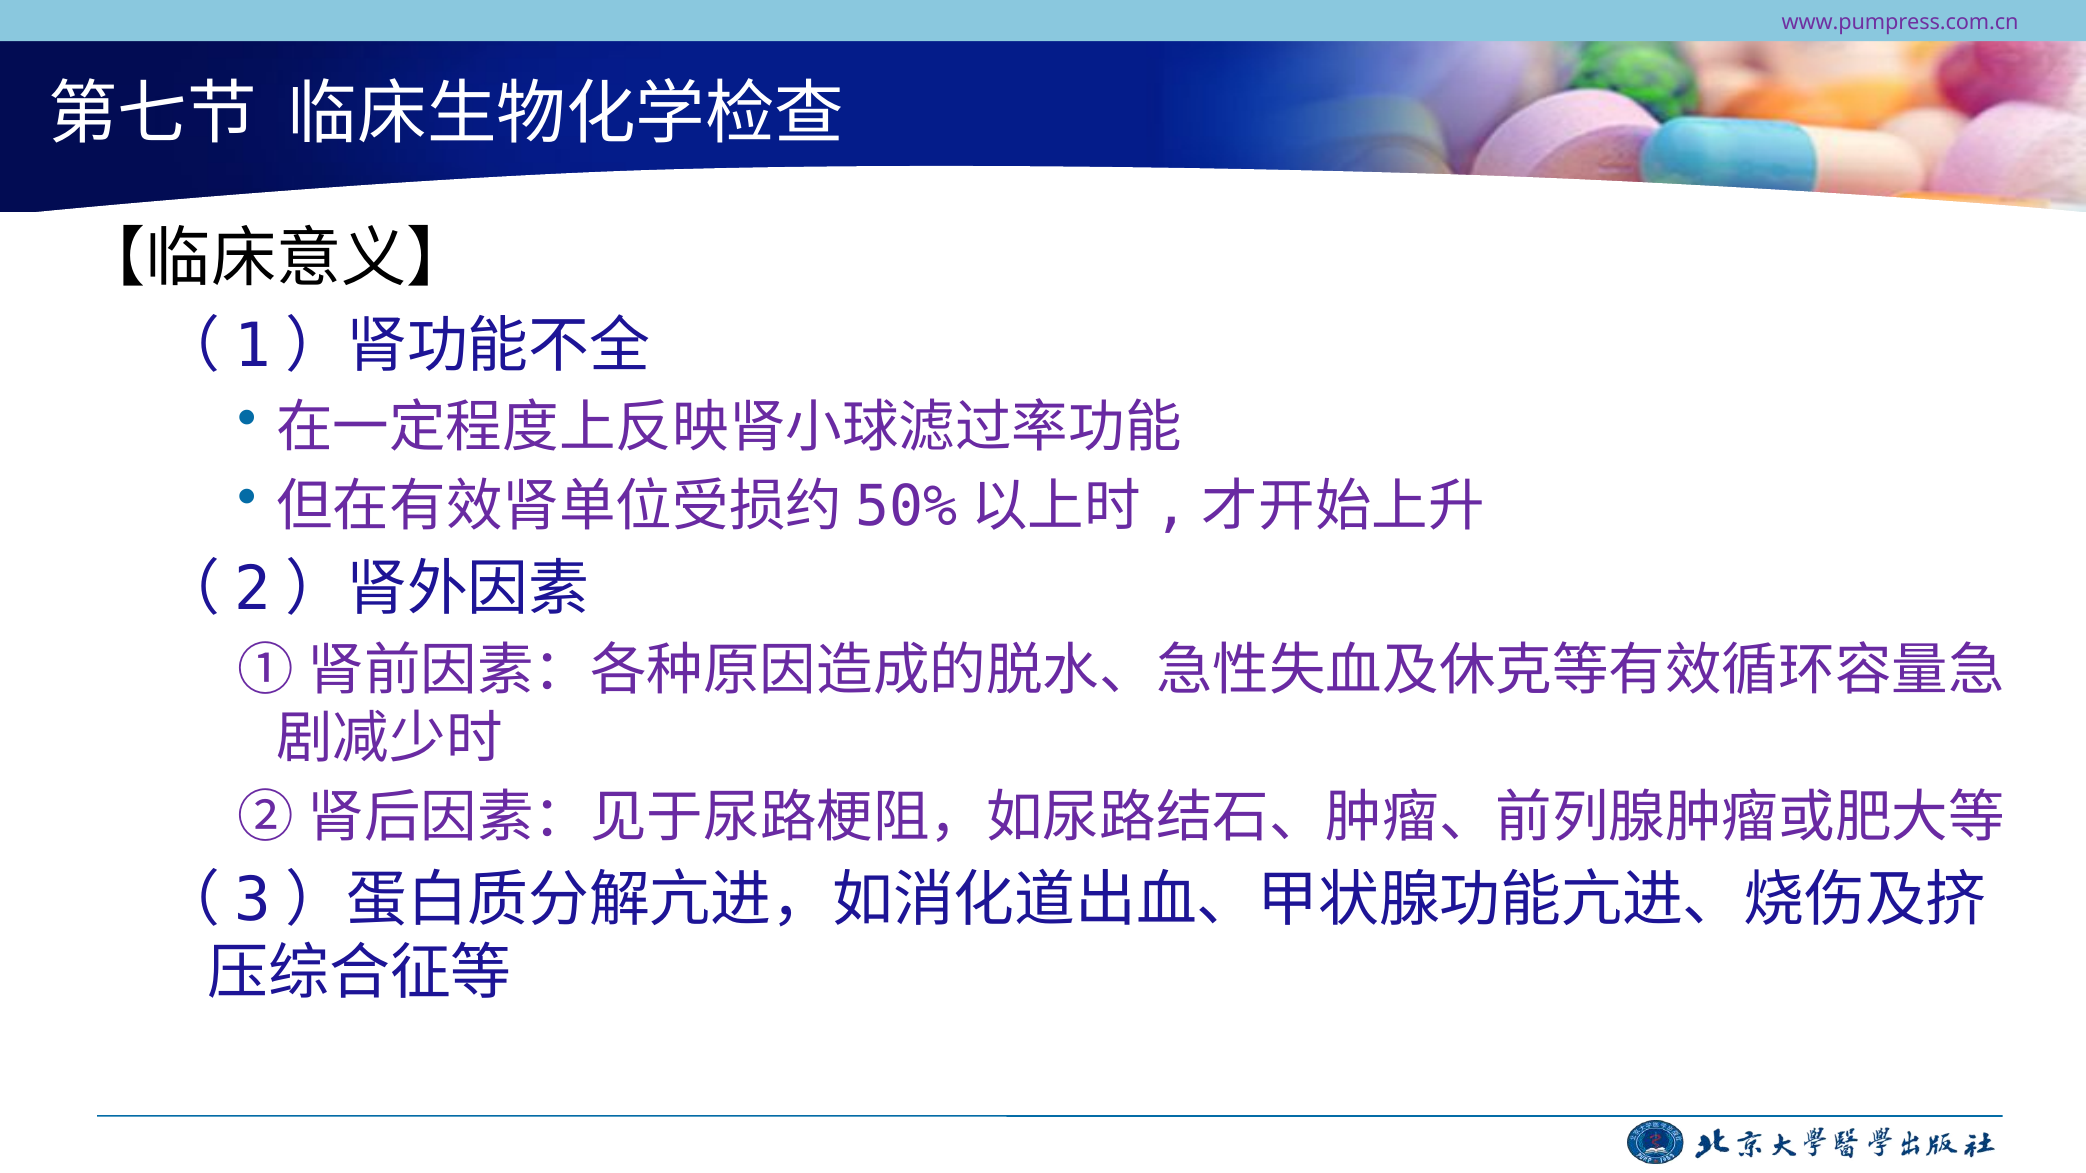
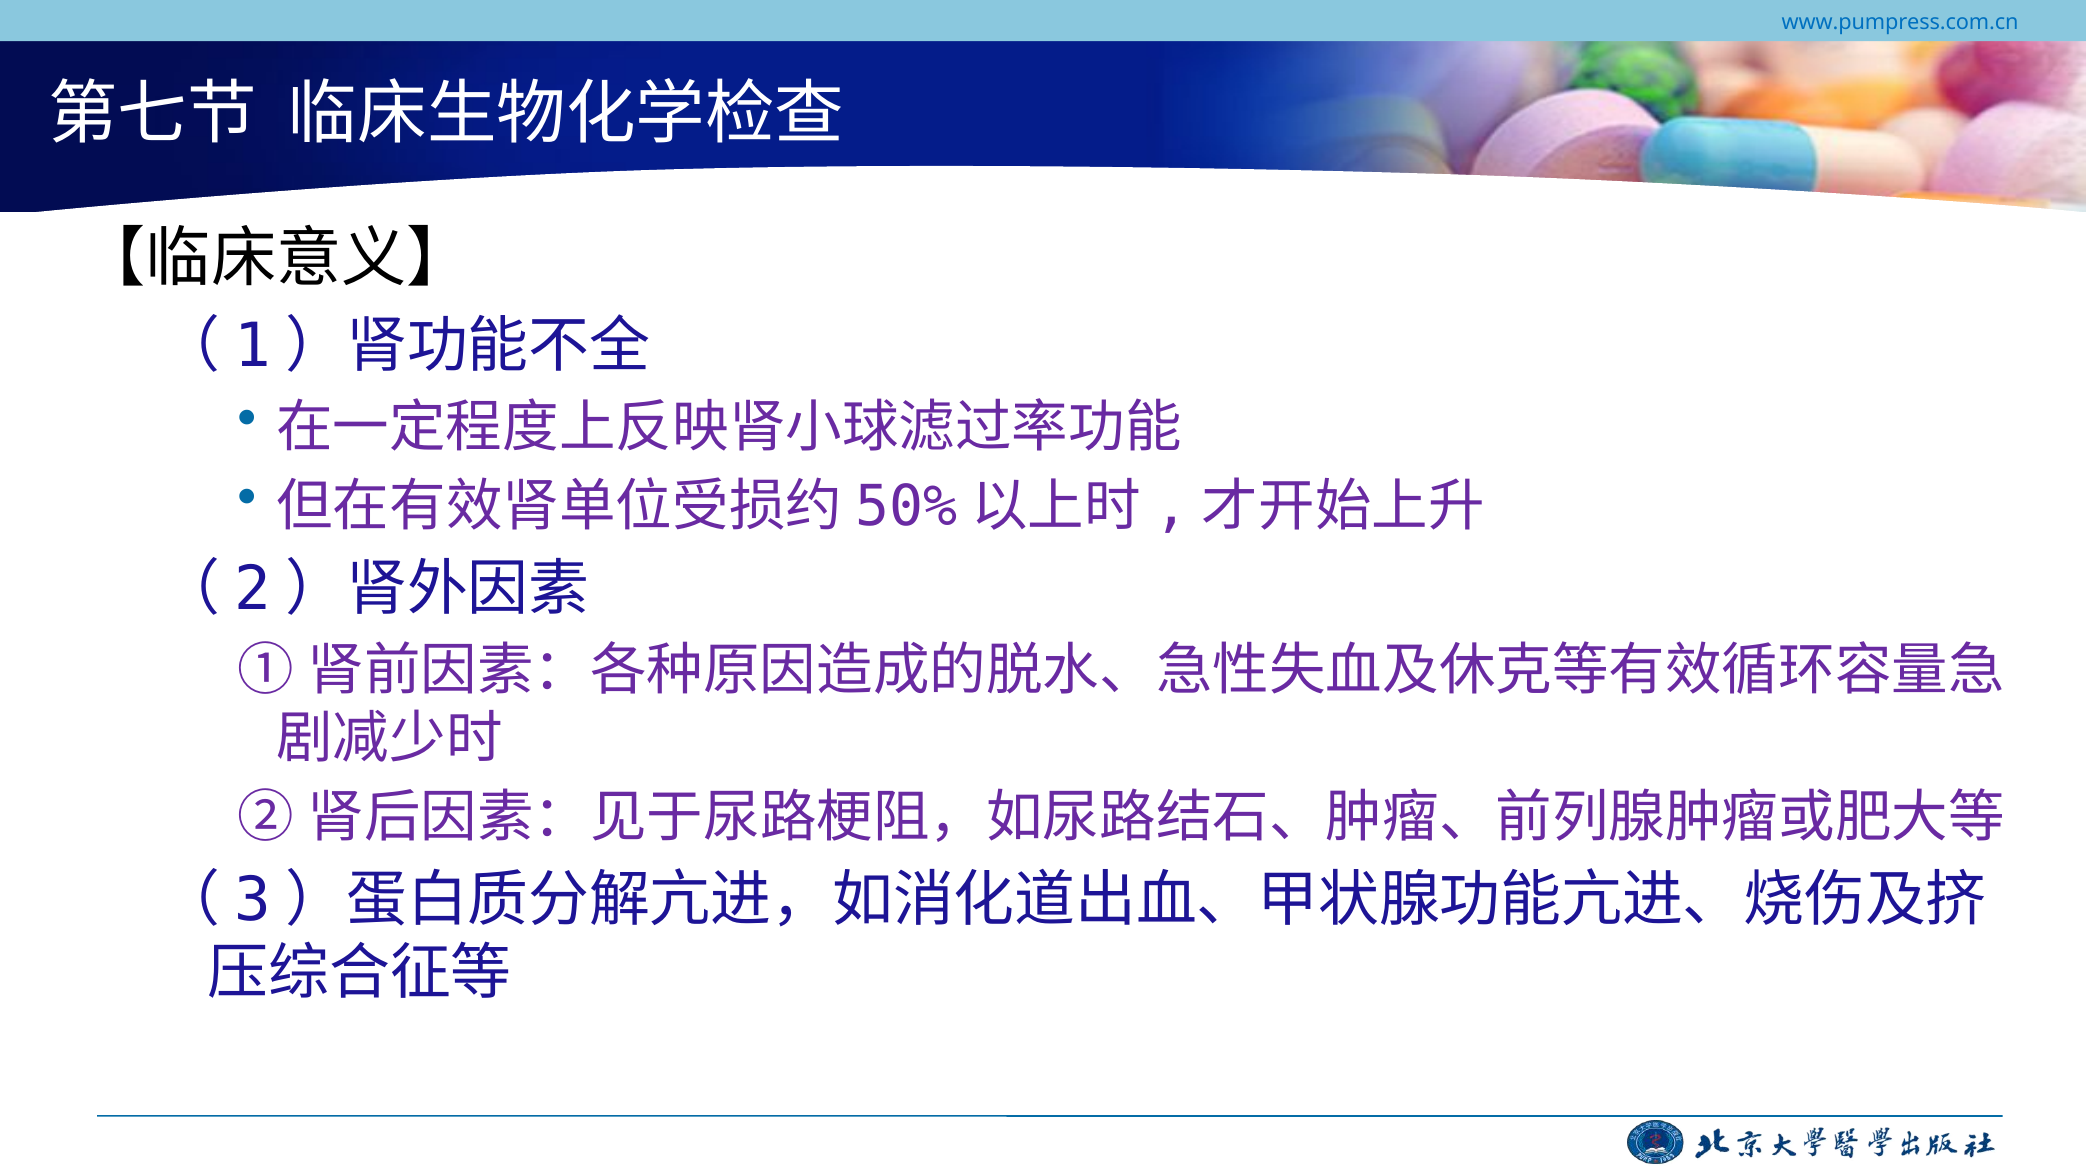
www.pumpress.com.cn colour: purple -> blue (1900, 22)
